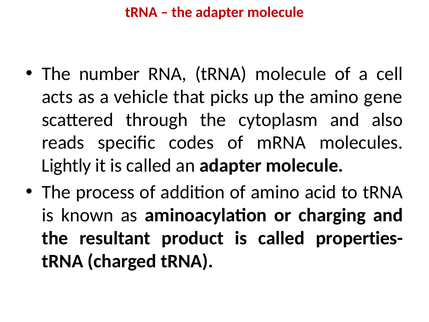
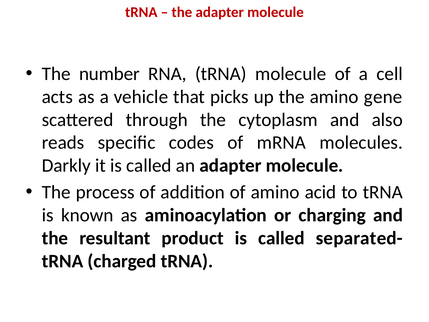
Lightly: Lightly -> Darkly (66, 165)
properties-: properties- -> separated- (359, 238)
